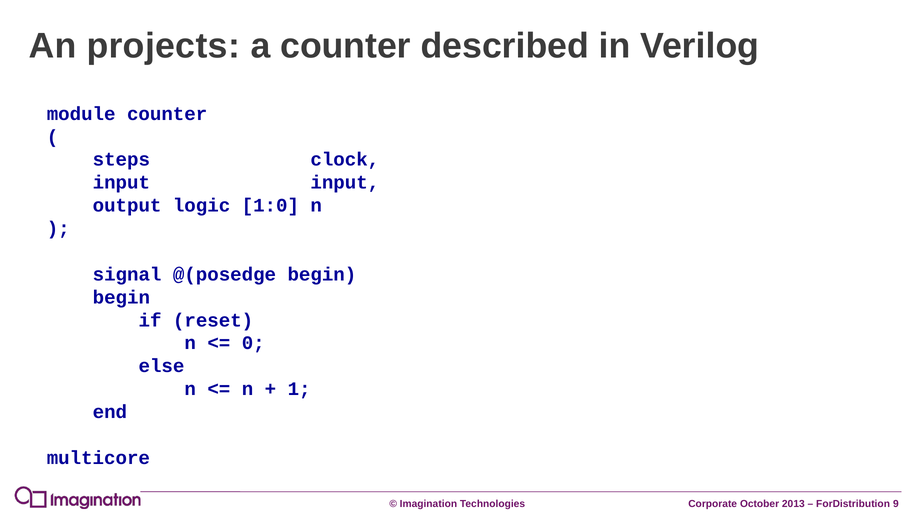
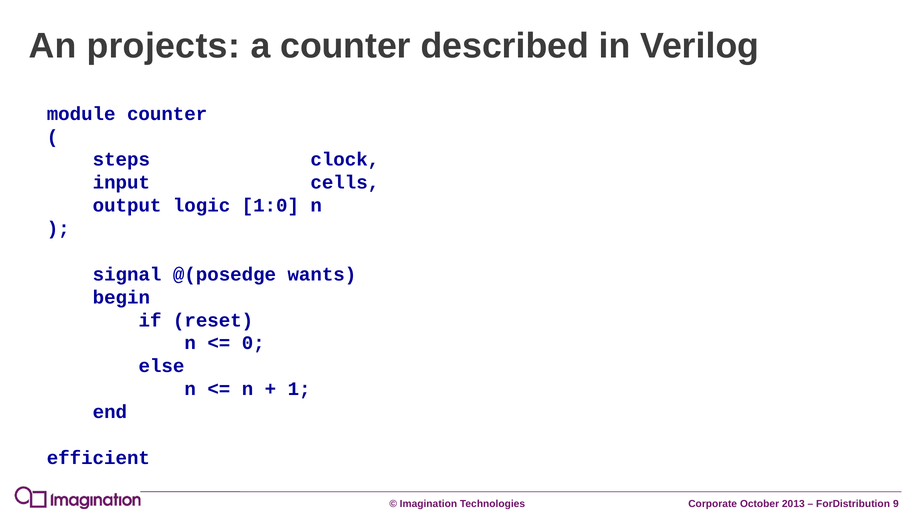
input input: input -> cells (345, 183)
@(posedge begin: begin -> wants (322, 275)
multicore: multicore -> efficient (98, 458)
